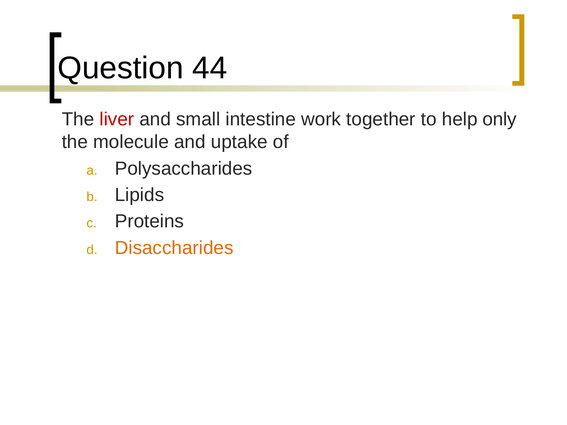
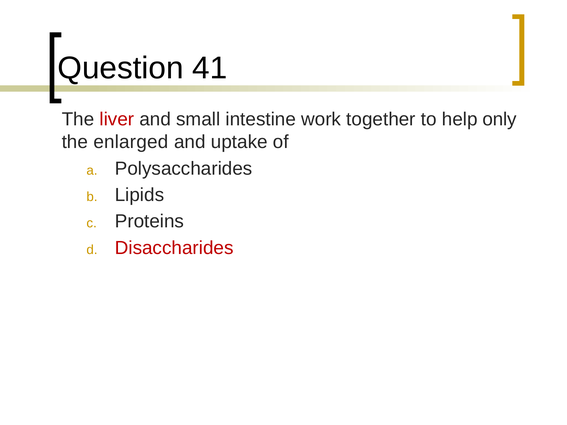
44: 44 -> 41 (210, 68)
molecule: molecule -> enlarged (131, 142)
Disaccharides colour: orange -> red (174, 248)
